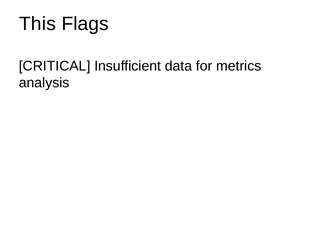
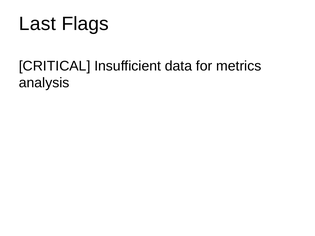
This: This -> Last (37, 24)
